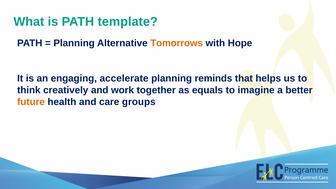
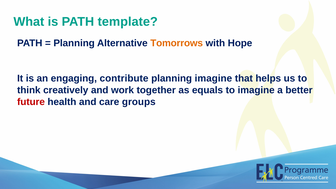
accelerate: accelerate -> contribute (124, 78)
planning reminds: reminds -> imagine (213, 78)
future colour: orange -> red (31, 102)
